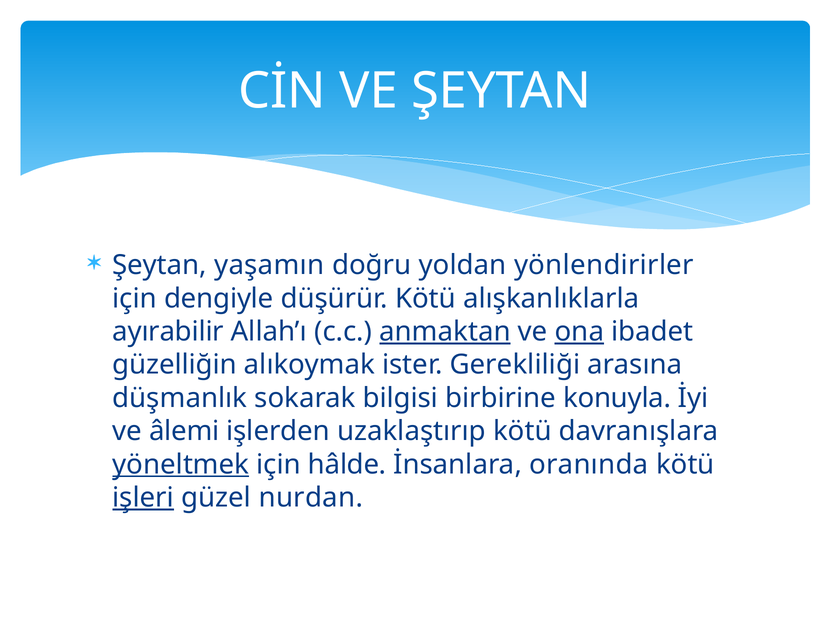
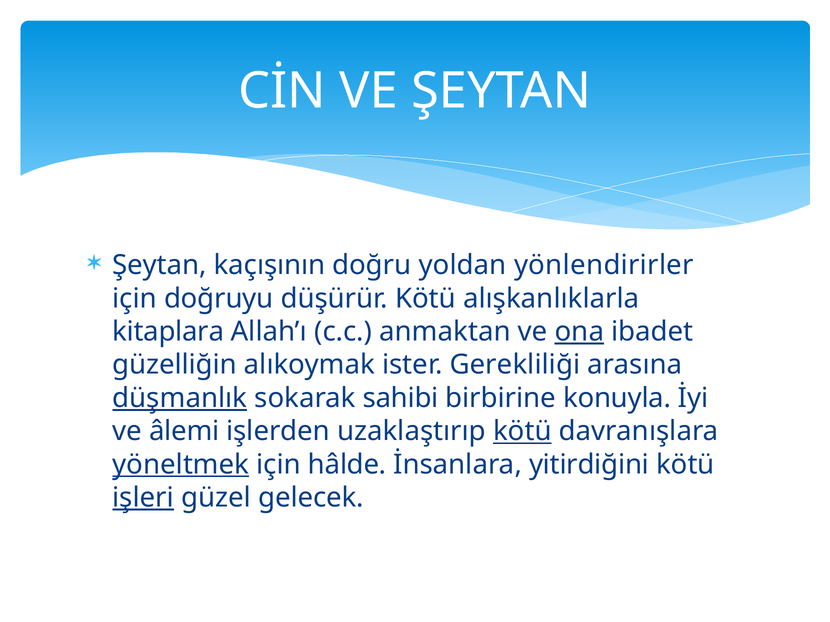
yaşamın: yaşamın -> kaçışının (270, 266)
dengiyle: dengiyle -> doğruyu (219, 299)
ayırabilir: ayırabilir -> kitaplara (168, 332)
anmaktan underline: present -> none (445, 332)
düşmanlık underline: none -> present (180, 398)
bilgisi: bilgisi -> sahibi (401, 398)
kötü underline: none -> present (522, 432)
oranında: oranında -> yitirdiğini (589, 465)
nurdan: nurdan -> gelecek (311, 498)
